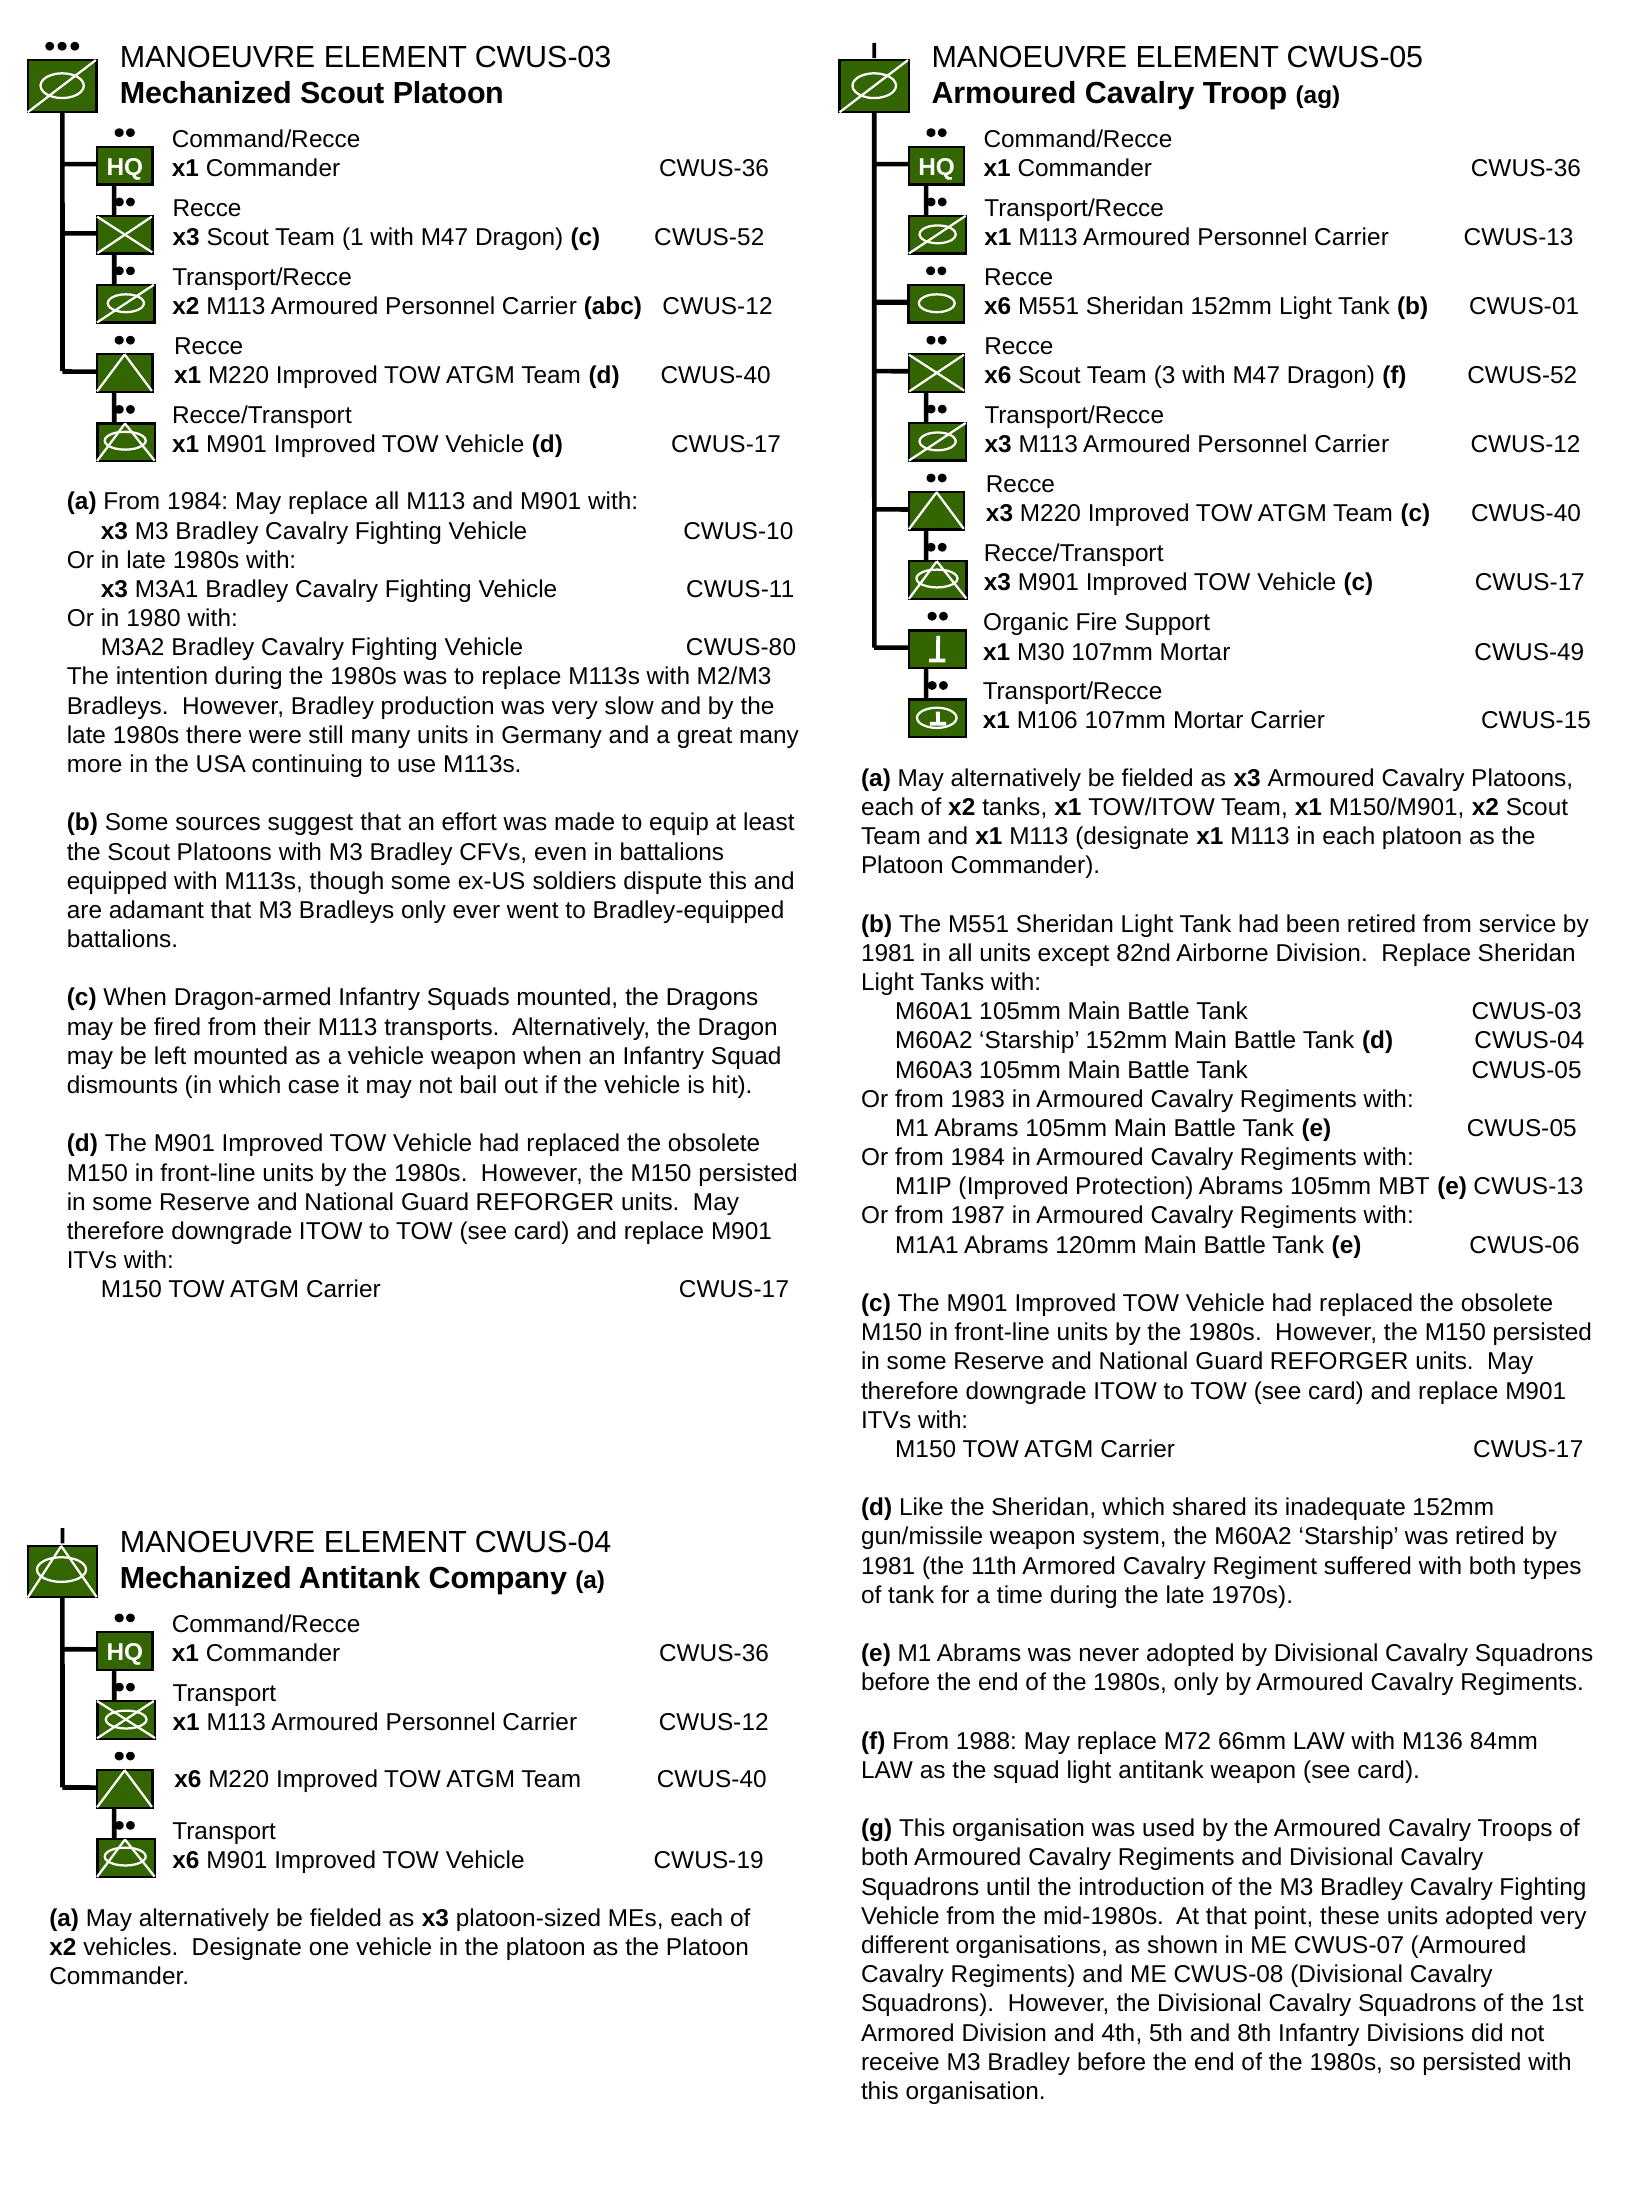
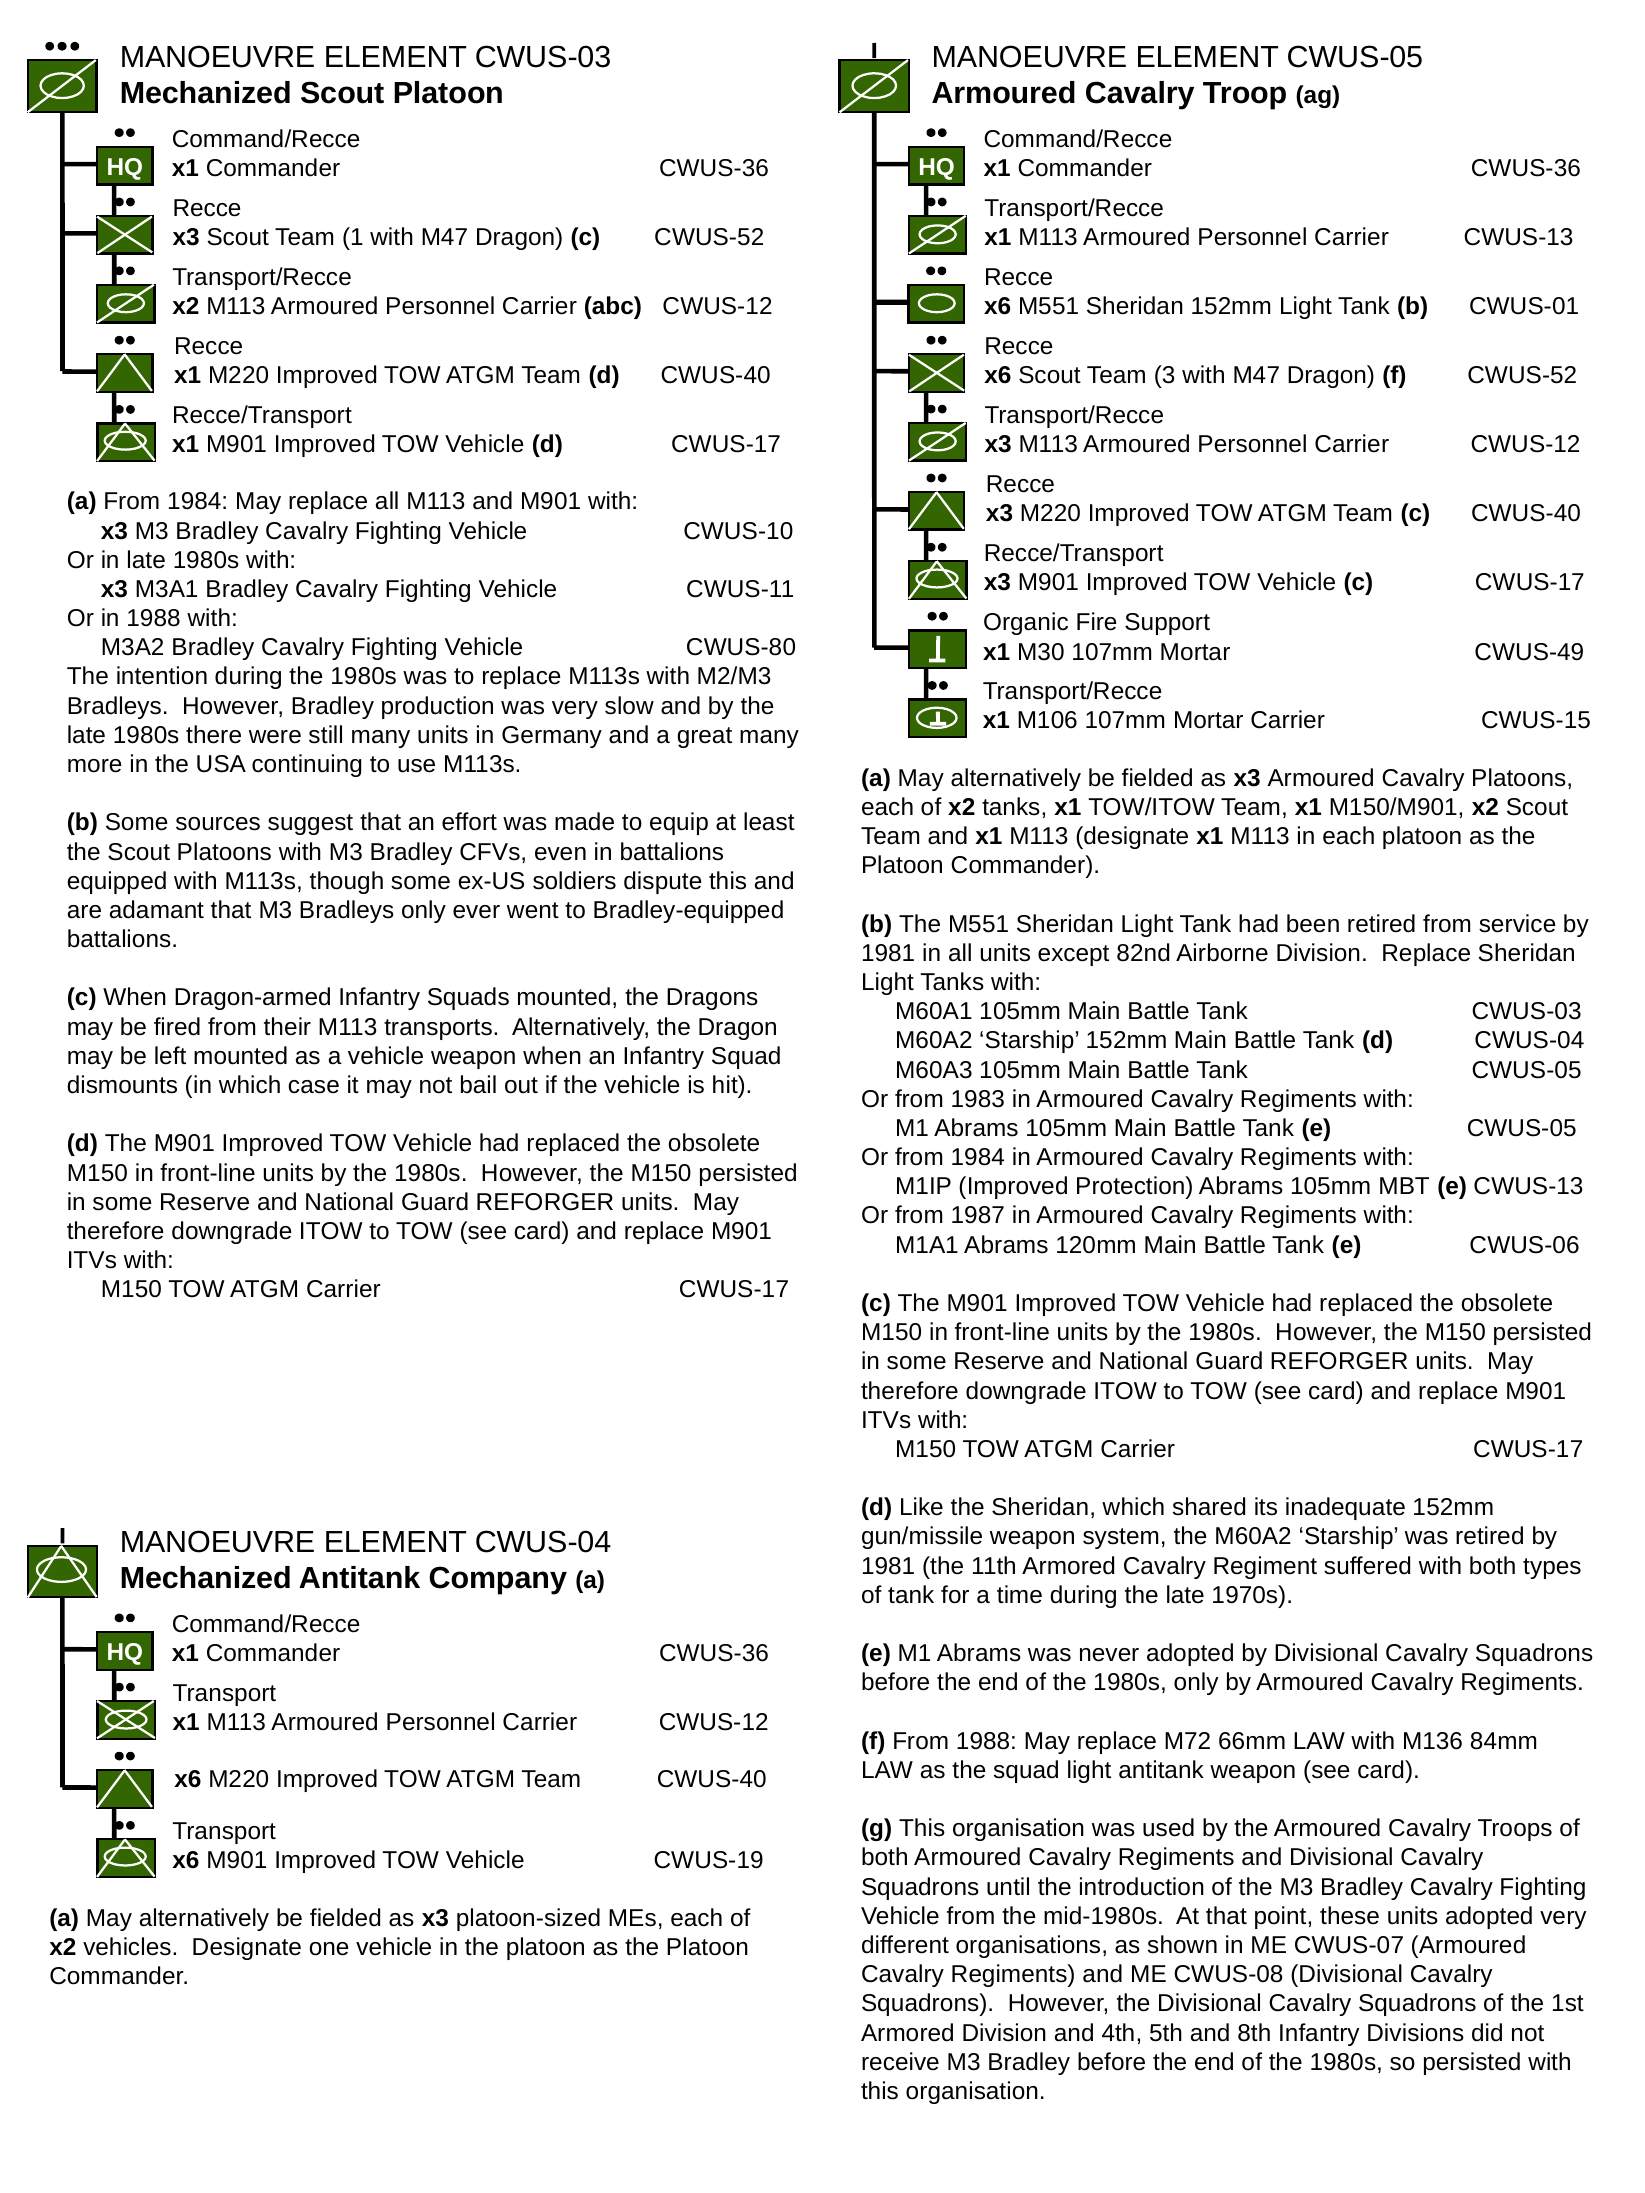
in 1980: 1980 -> 1988 (154, 619)
